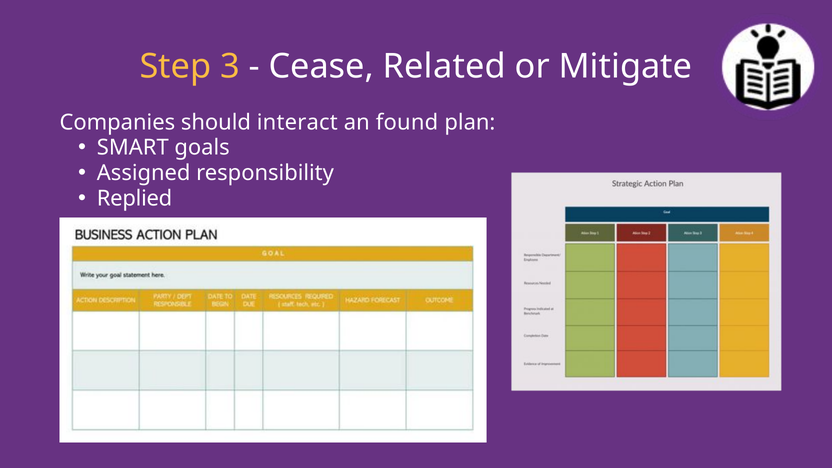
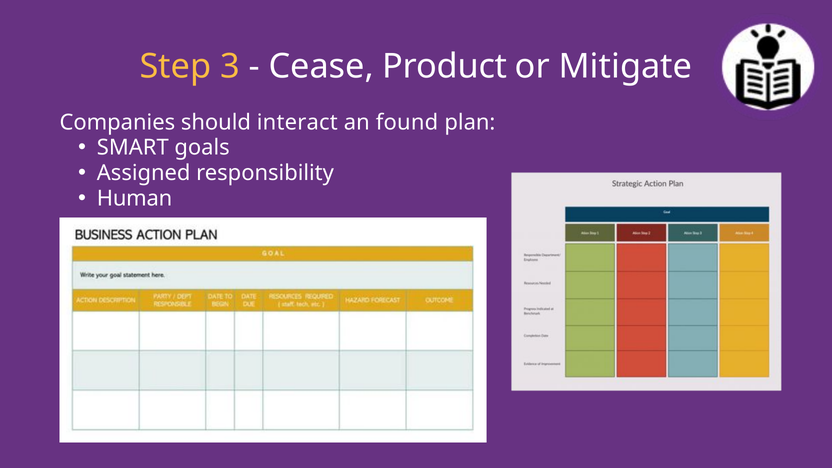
Related: Related -> Product (445, 66)
Replied: Replied -> Human (135, 199)
